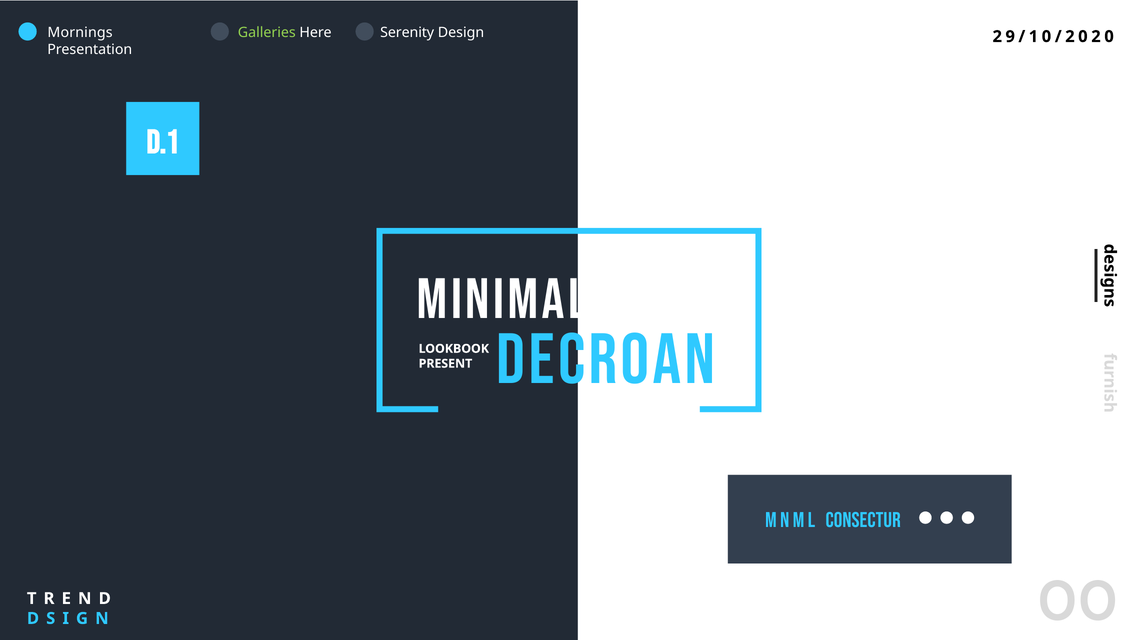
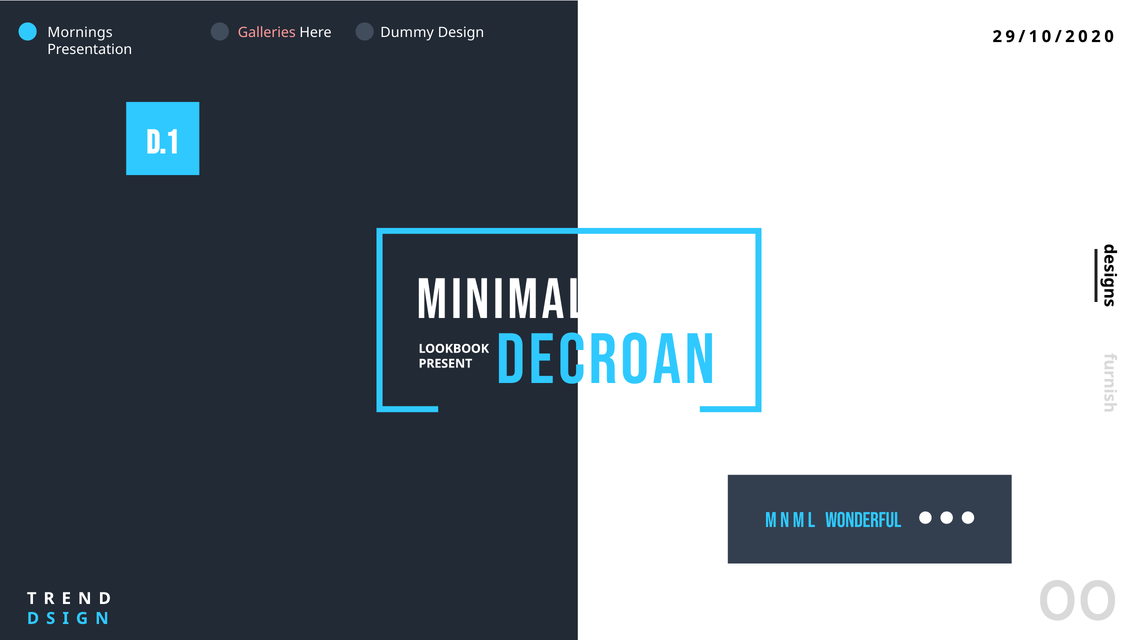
Galleries colour: light green -> pink (267, 32)
Serenity: Serenity -> Dummy (407, 32)
CONSECTUR: CONSECTUR -> WONDERFUL (863, 521)
